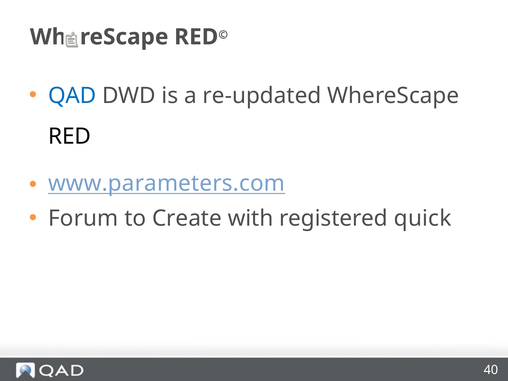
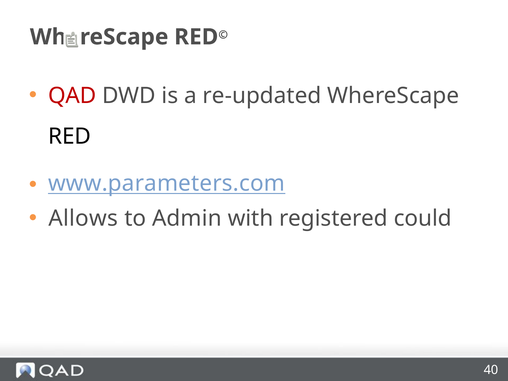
QAD colour: blue -> red (72, 96)
Forum: Forum -> Allows (83, 219)
Create: Create -> Admin (187, 219)
quick: quick -> could (423, 219)
